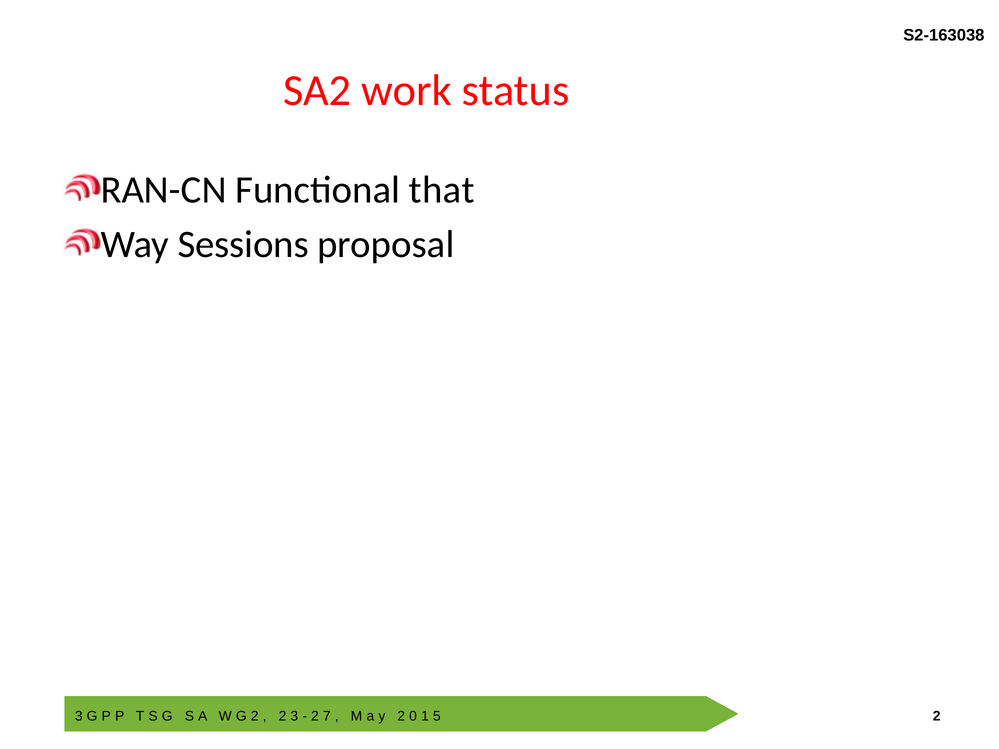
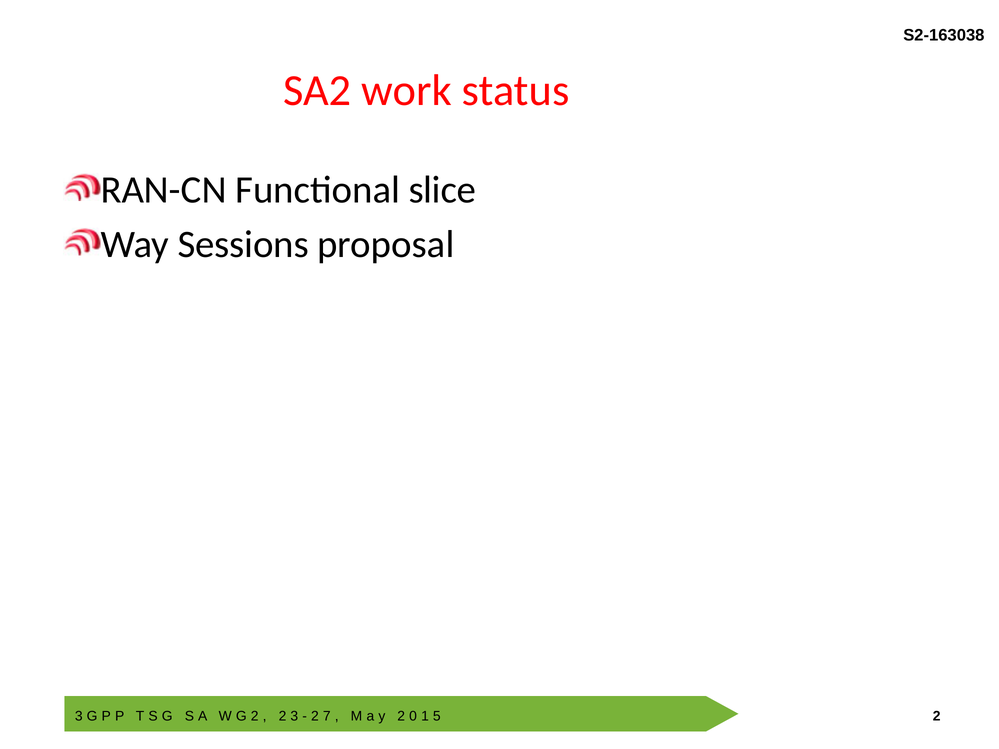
that: that -> slice (442, 190)
